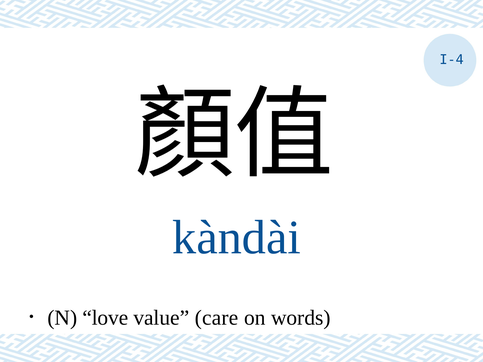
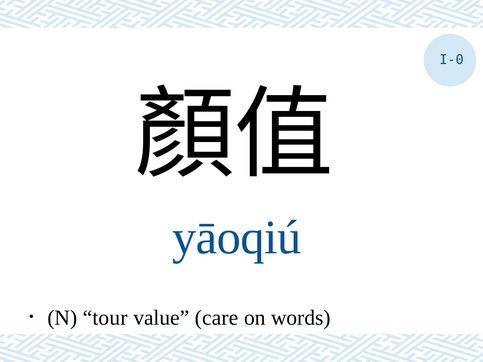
I-4: I-4 -> I-0 (452, 60)
kàndài: kàndài -> yāoqiú (237, 238)
love: love -> tour (105, 318)
